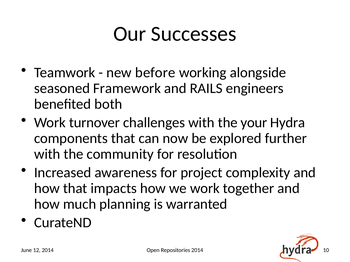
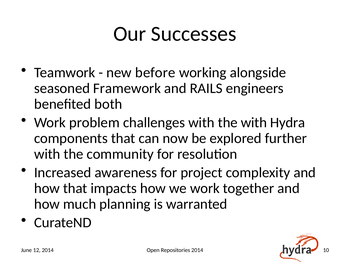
turnover: turnover -> problem (94, 123)
the your: your -> with (254, 123)
